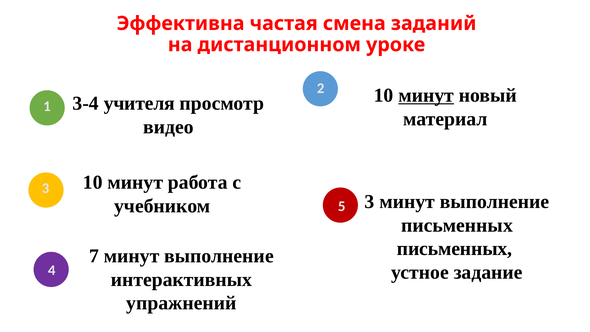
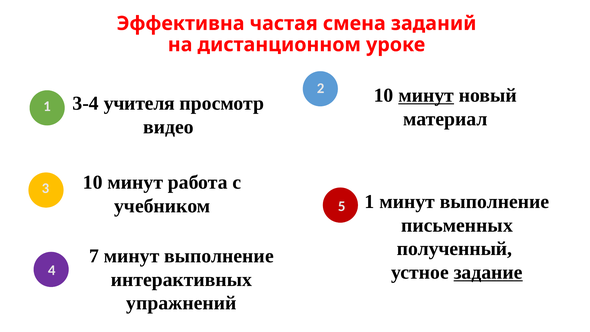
учебником 3: 3 -> 1 (370, 201)
письменных: письменных -> полученный (455, 249)
задание underline: none -> present (488, 272)
